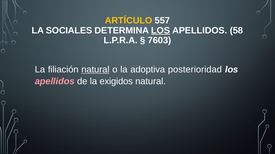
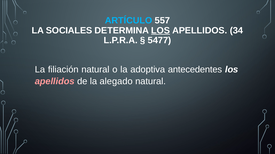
ARTÍCULO colour: yellow -> light blue (129, 21)
58: 58 -> 34 (236, 31)
7603: 7603 -> 5477 (160, 40)
natural underline: present -> none (95, 70)
posterioridad: posterioridad -> antecedentes (195, 70)
exigidos: exigidos -> alegado (116, 82)
